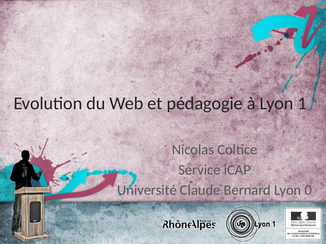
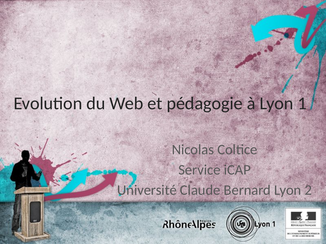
0: 0 -> 2 (308, 190)
